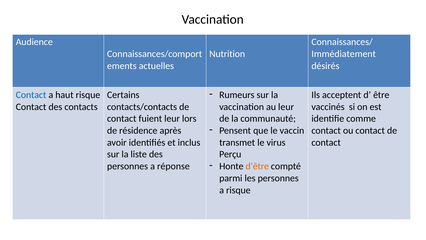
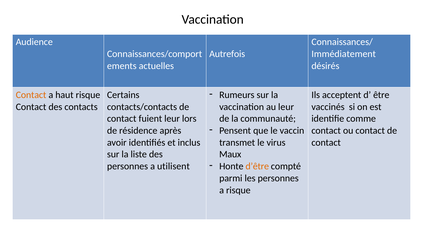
Nutrition: Nutrition -> Autrefois (227, 54)
Contact colour: blue -> orange (31, 95)
Perçu: Perçu -> Maux (230, 154)
réponse: réponse -> utilisent (173, 166)
